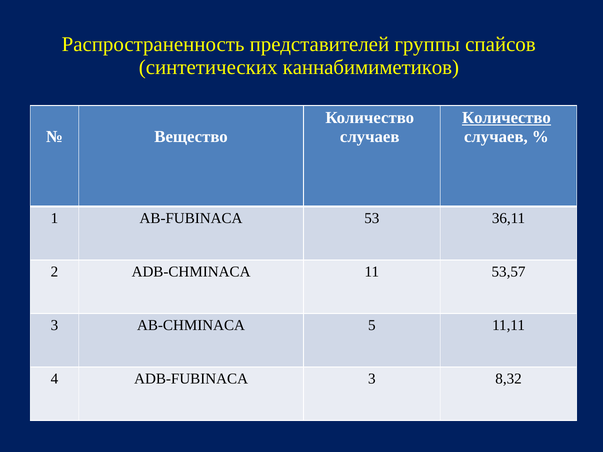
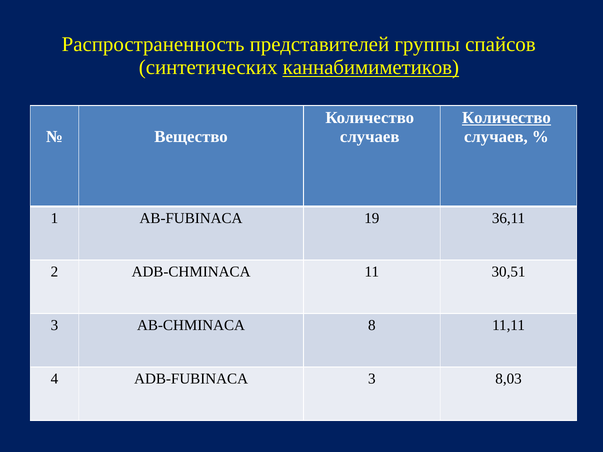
каннабимиметиков underline: none -> present (371, 67)
53: 53 -> 19 (372, 218)
53,57: 53,57 -> 30,51 (509, 272)
5: 5 -> 8 (372, 325)
8,32: 8,32 -> 8,03 (509, 379)
